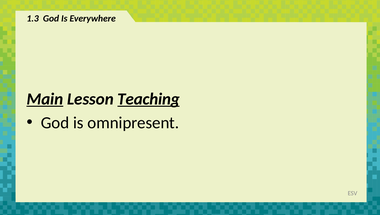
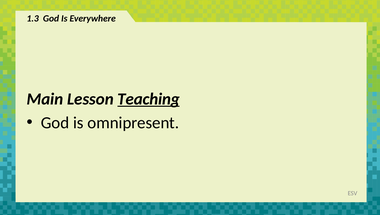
Main underline: present -> none (45, 99)
